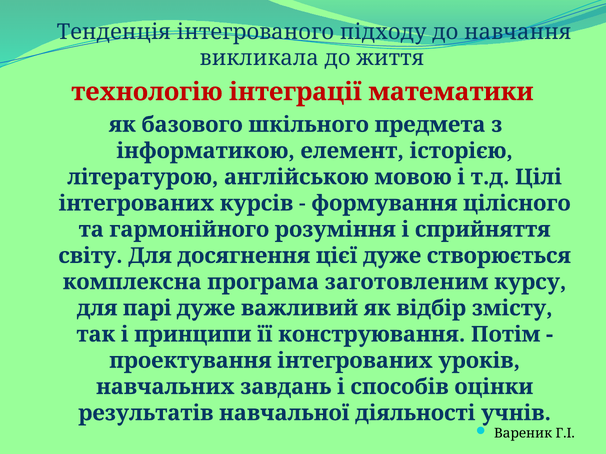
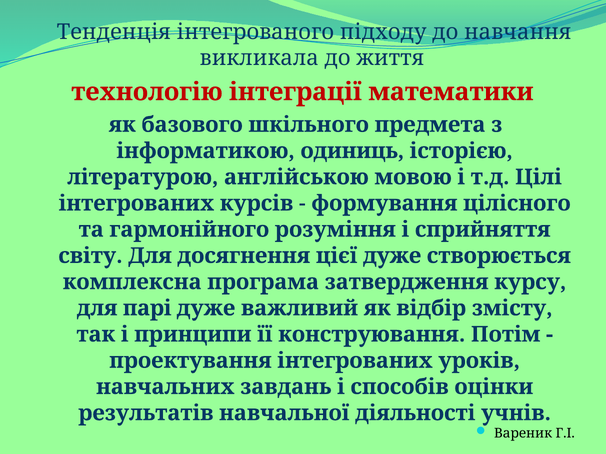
елемент: елемент -> одиниць (352, 151)
заготовленим: заготовленим -> затвердження (407, 282)
